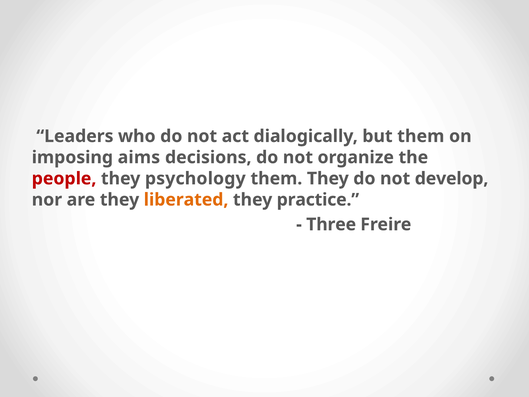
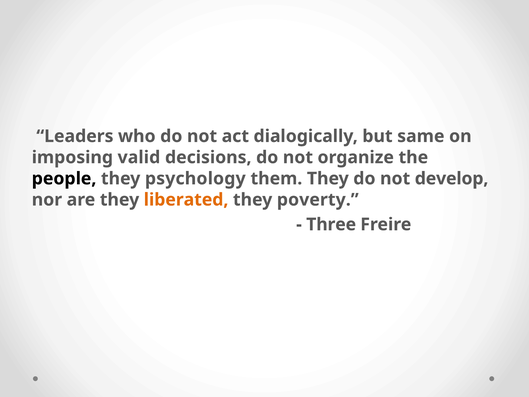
but them: them -> same (421, 136)
aims: aims -> valid (139, 157)
people colour: red -> black (64, 178)
practice: practice -> poverty (318, 200)
